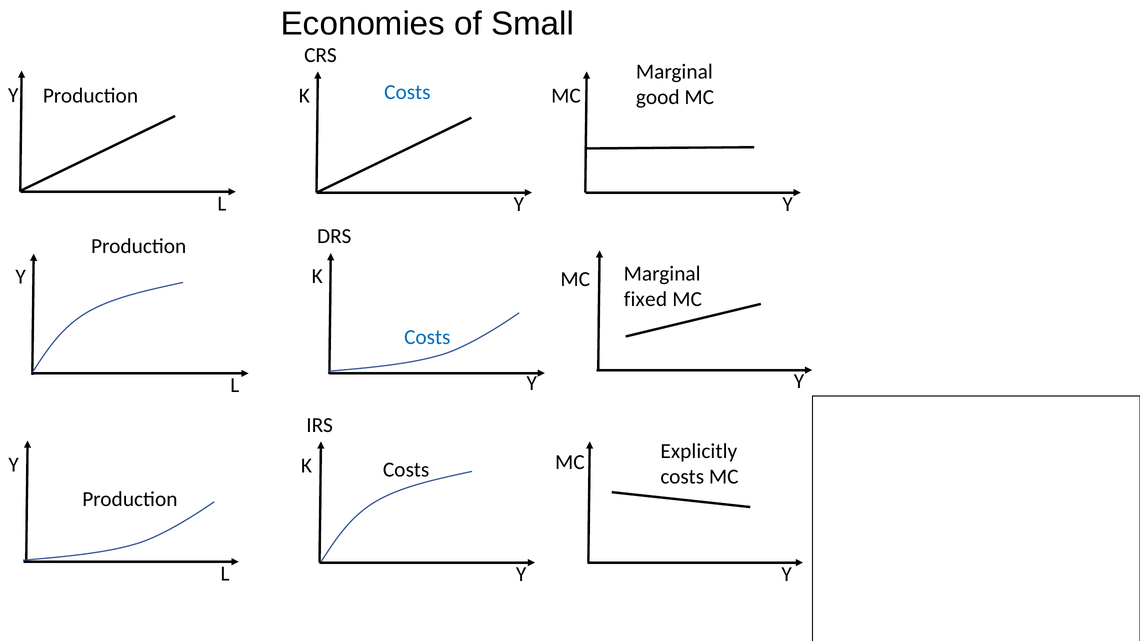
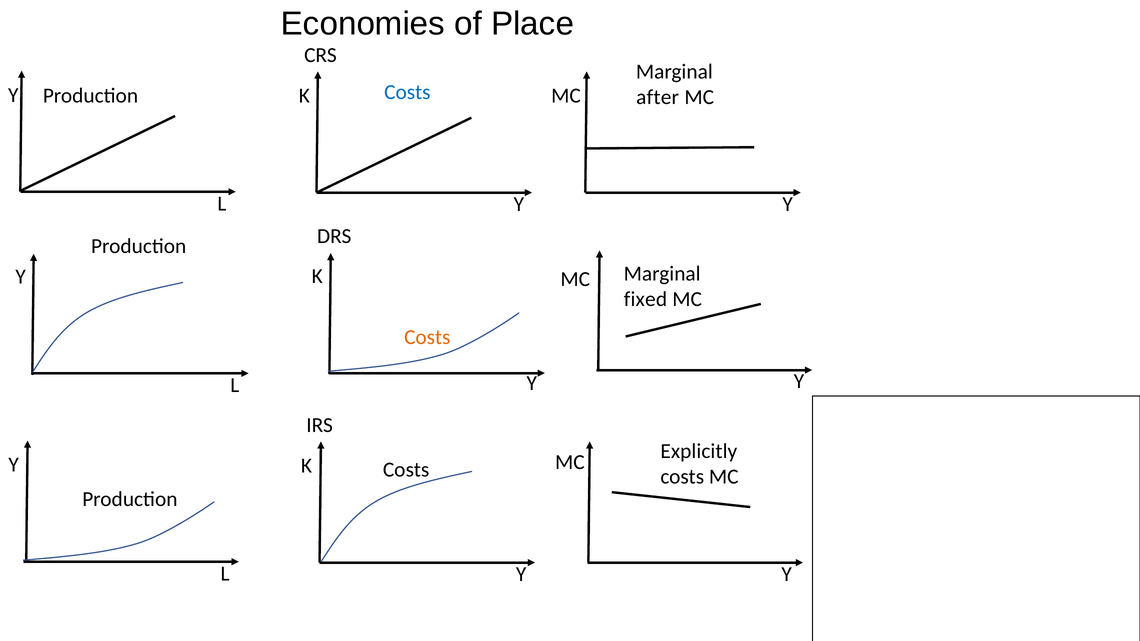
Small: Small -> Place (533, 24)
good: good -> after (658, 97)
Costs colour: blue -> orange (427, 337)
